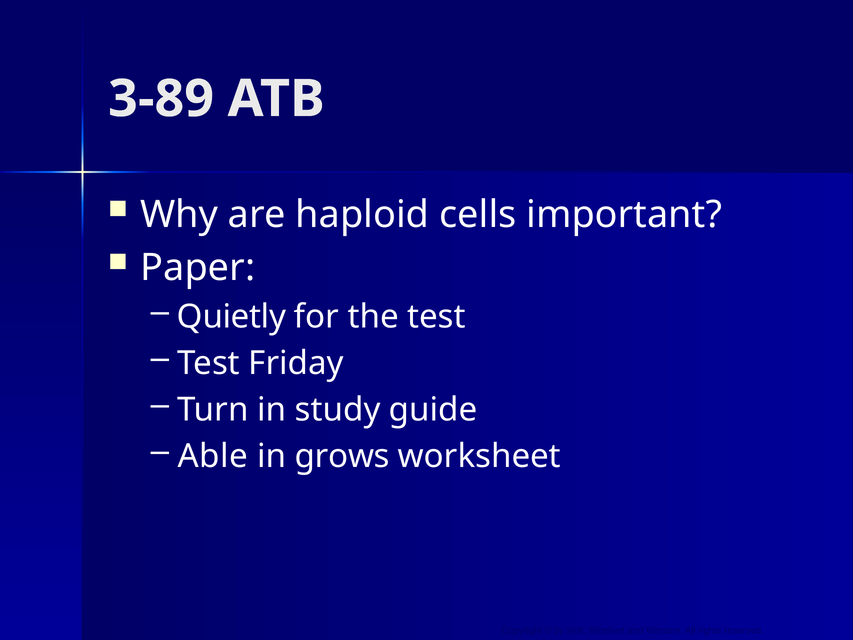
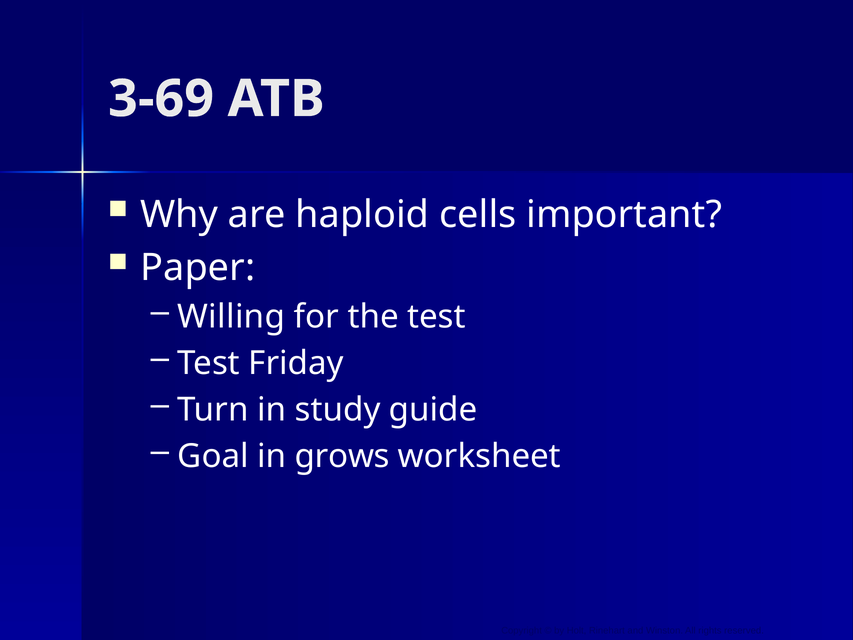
3-89: 3-89 -> 3-69 (161, 99)
Quietly: Quietly -> Willing (231, 317)
Able: Able -> Goal (213, 456)
